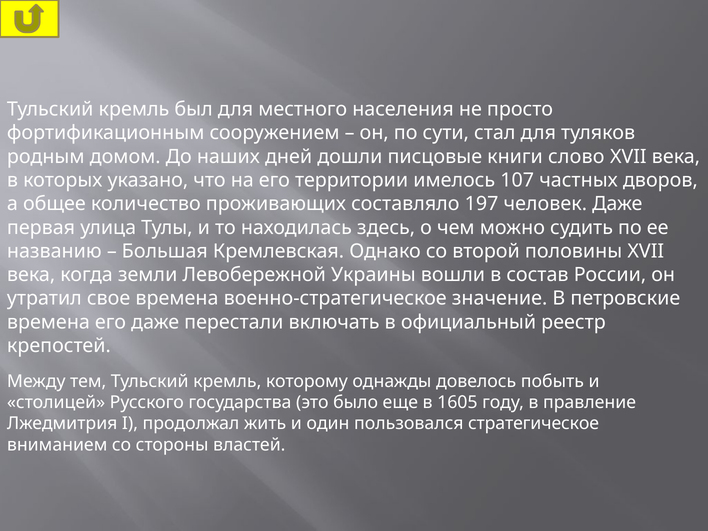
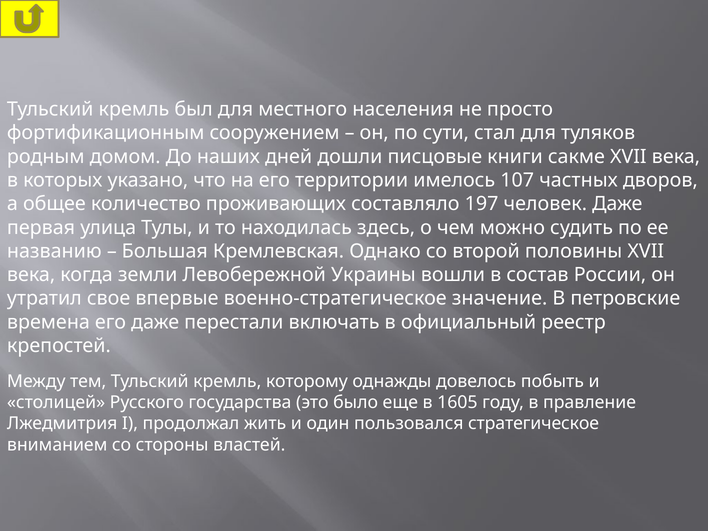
слово: слово -> сакме (576, 157)
свое времена: времена -> впервые (177, 298)
